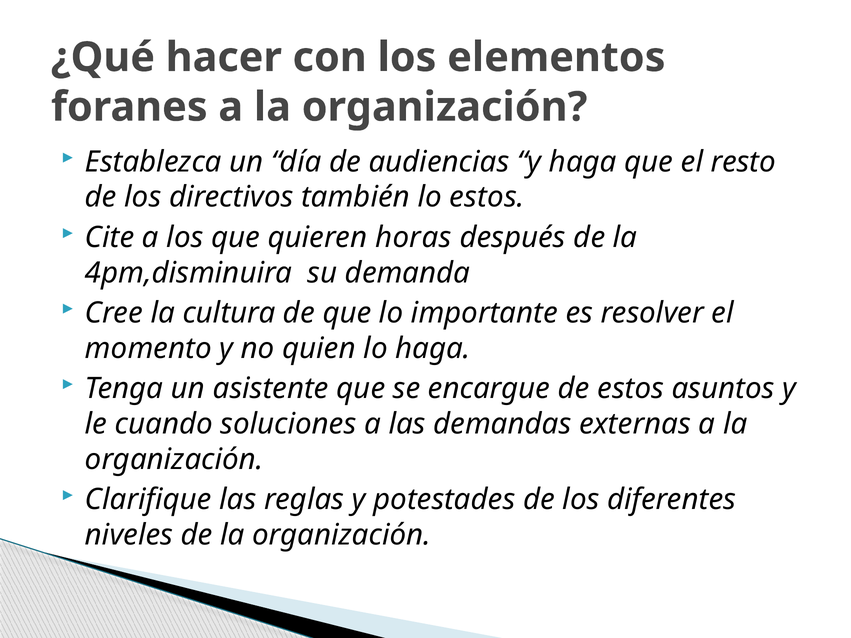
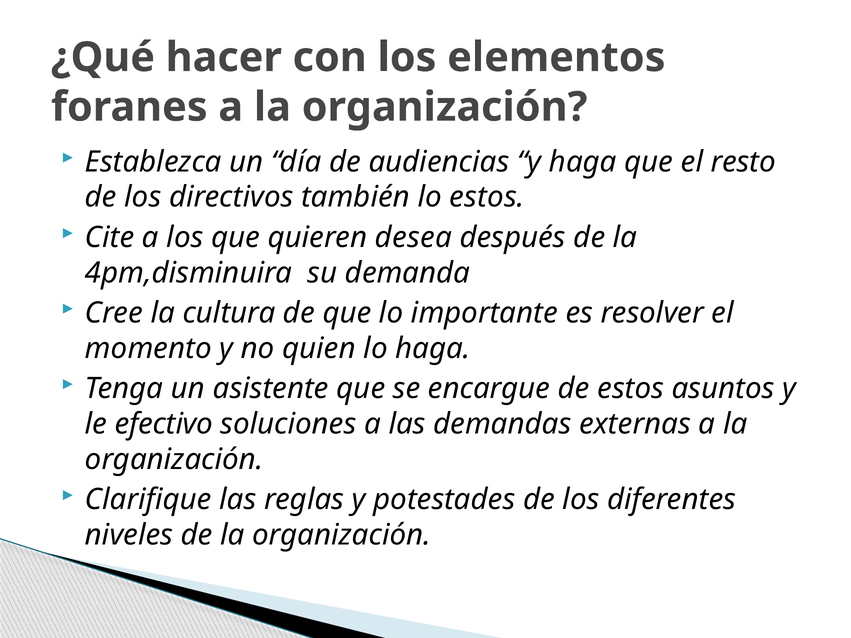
horas: horas -> desea (413, 237)
cuando: cuando -> efectivo (164, 424)
